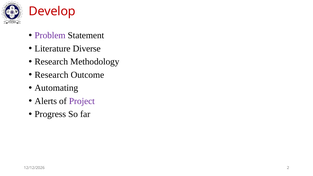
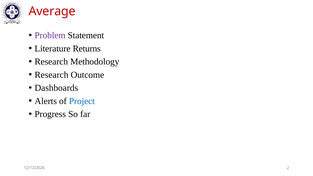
Develop: Develop -> Average (52, 11)
Diverse: Diverse -> Returns (87, 49)
Automating: Automating -> Dashboards (56, 88)
Project colour: purple -> blue (82, 101)
